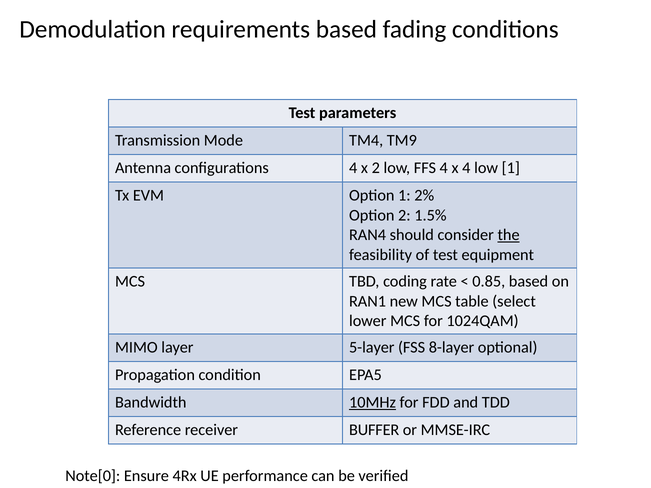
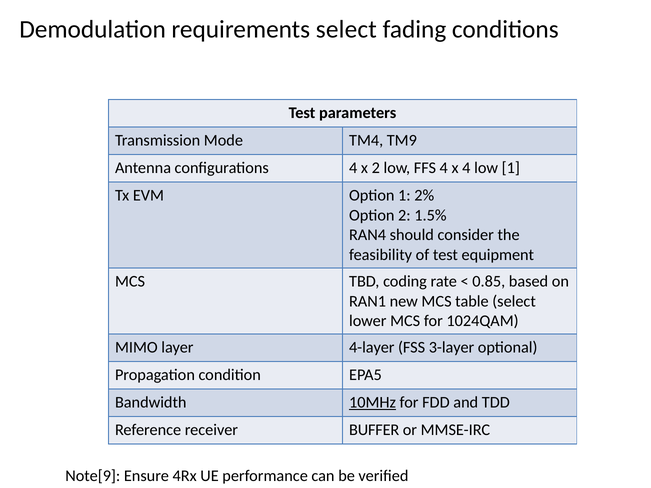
requirements based: based -> select (346, 30)
the underline: present -> none (509, 235)
5-layer: 5-layer -> 4-layer (372, 348)
8-layer: 8-layer -> 3-layer (452, 348)
Note[0: Note[0 -> Note[9 (93, 476)
